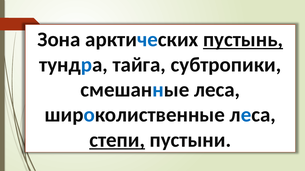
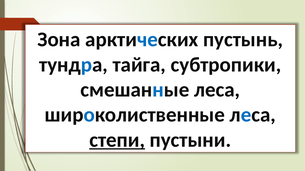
пустынь underline: present -> none (243, 40)
